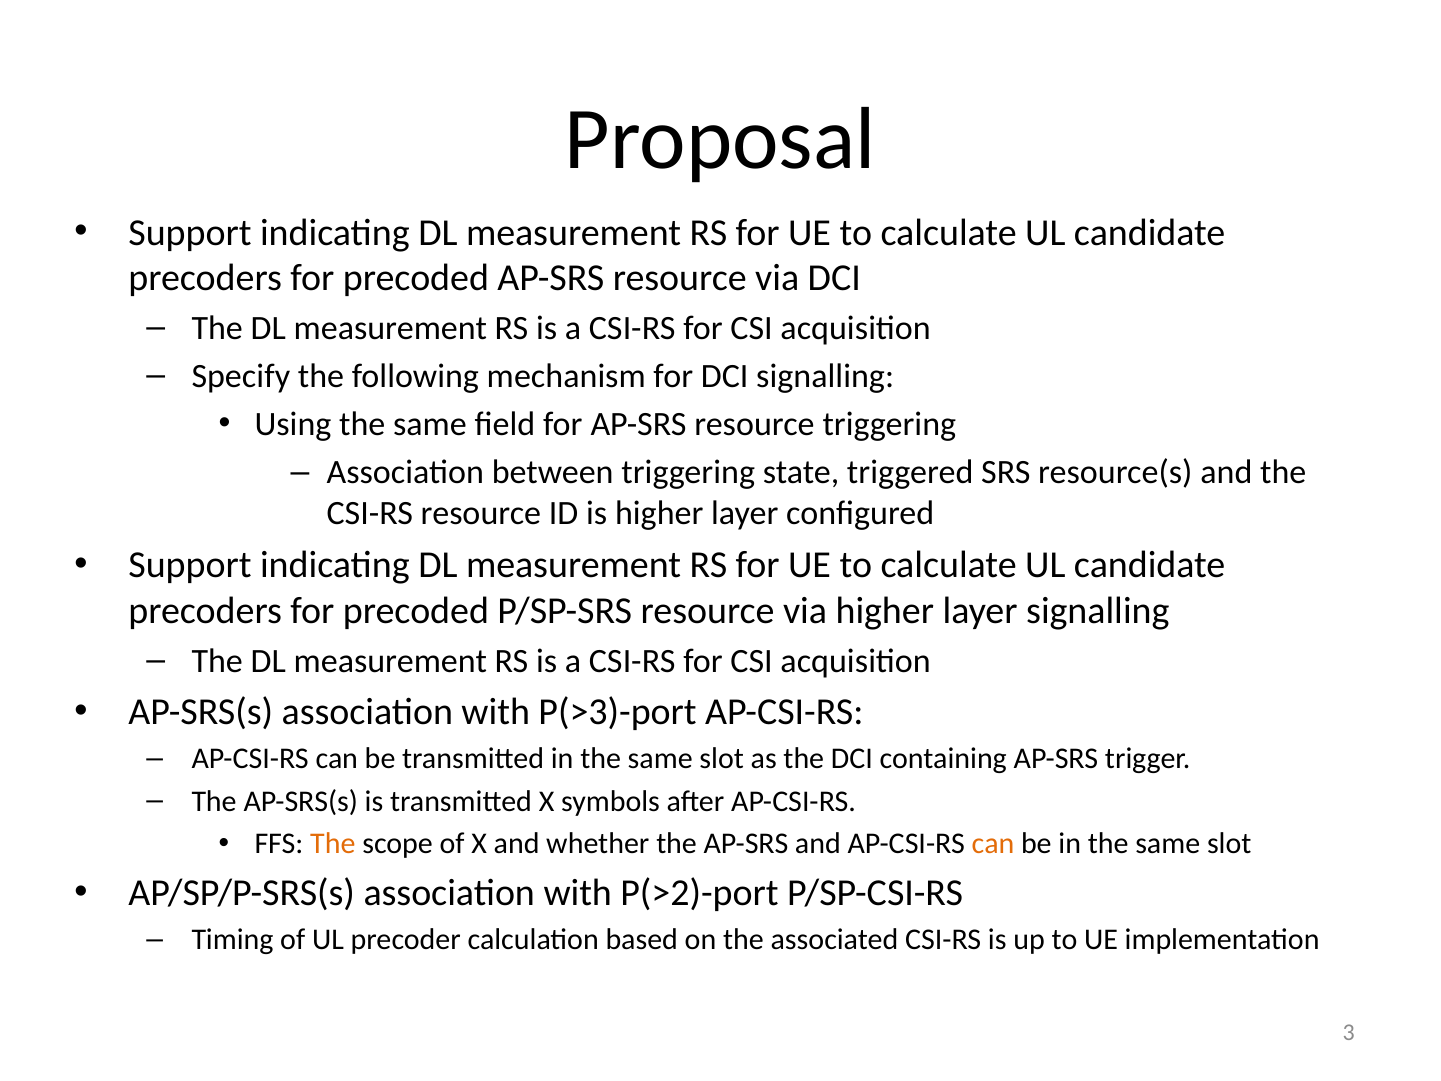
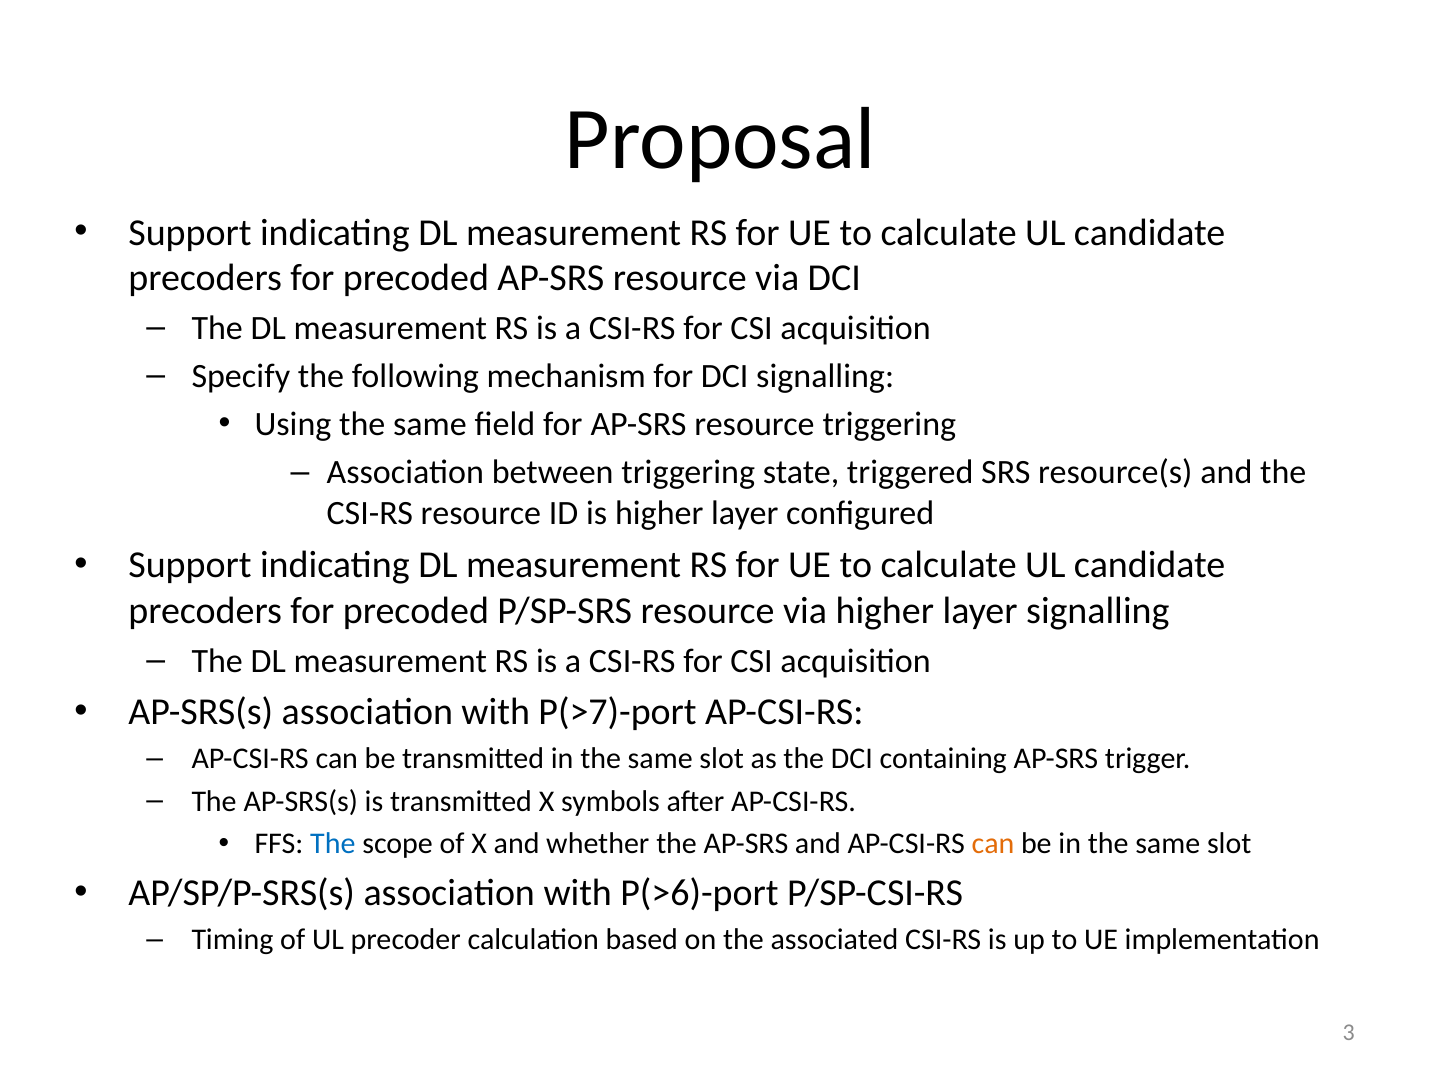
P(>3)-port: P(>3)-port -> P(>7)-port (618, 712)
The colour: orange -> blue (333, 844)
P(>2)-port: P(>2)-port -> P(>6)-port (699, 893)
